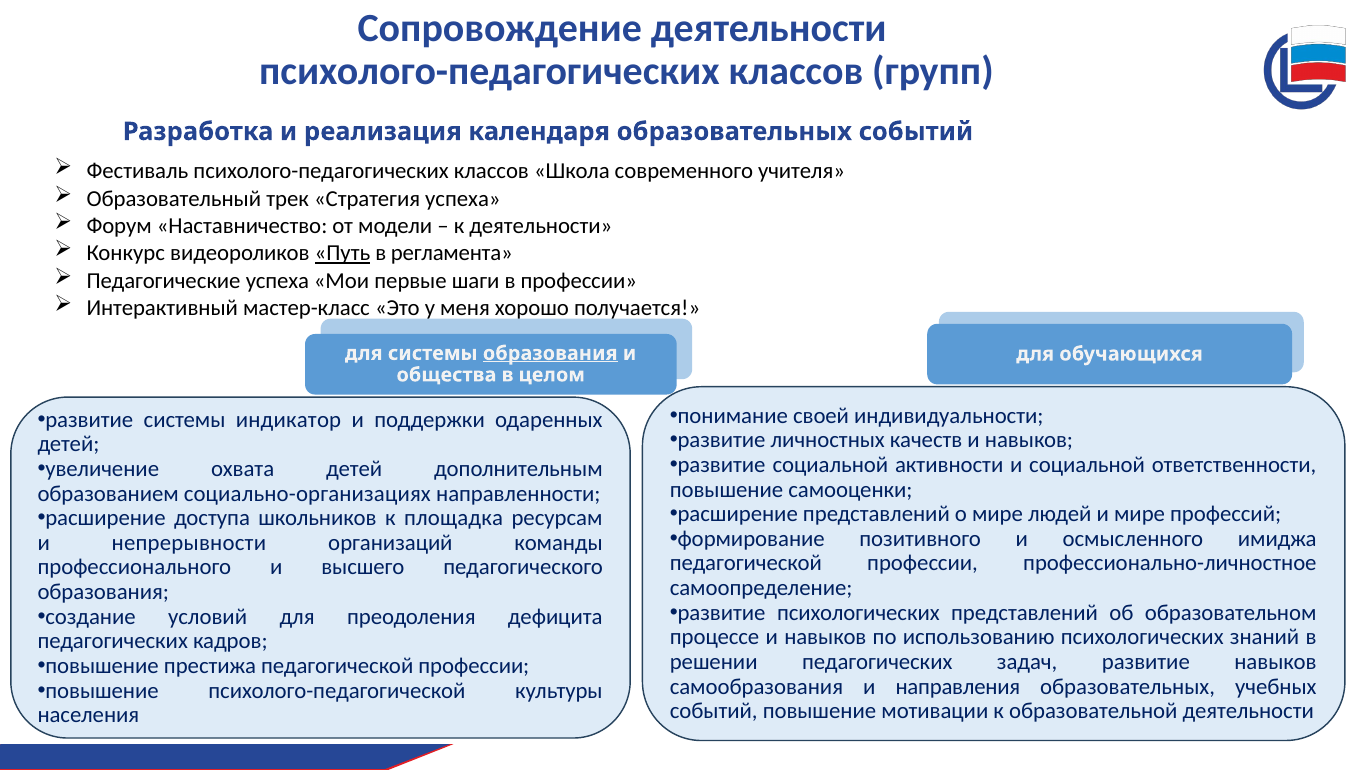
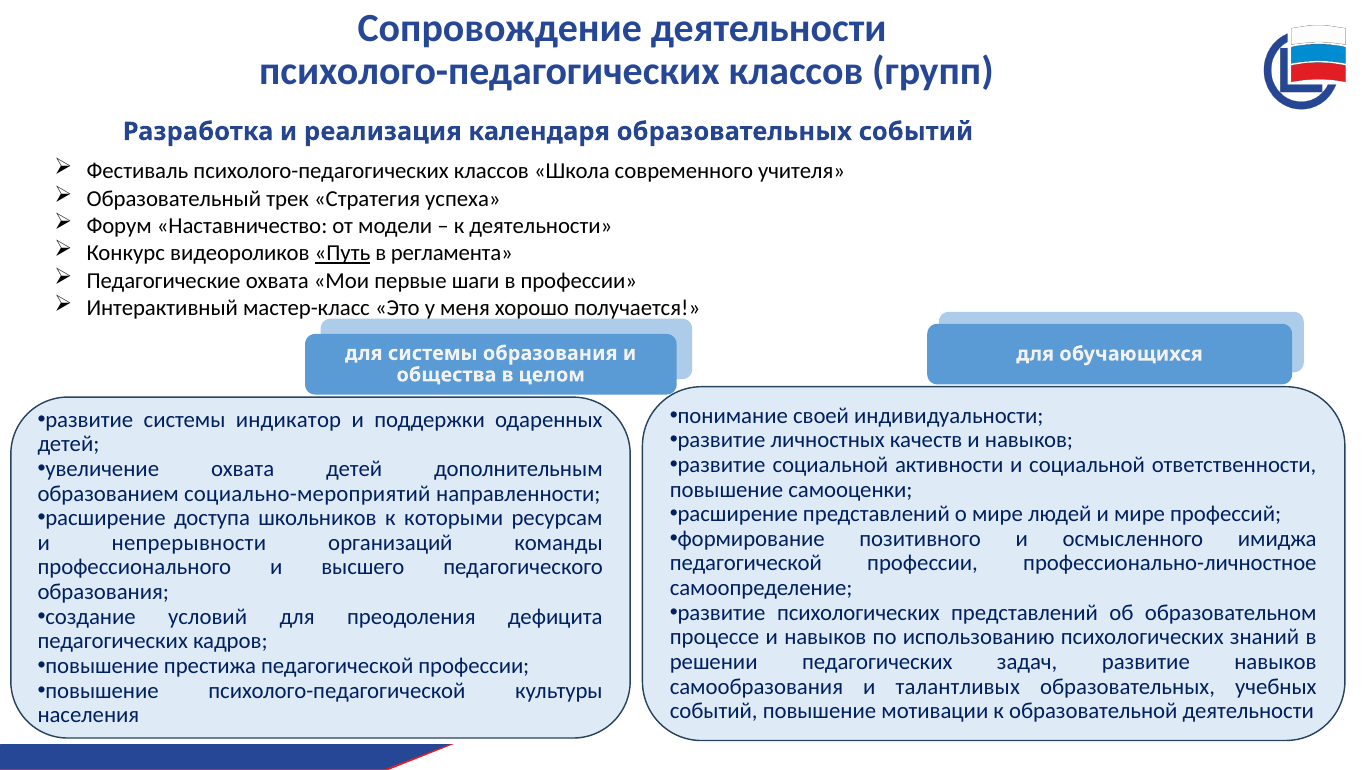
Педагогические успеха: успеха -> охвата (277, 281)
образования underline: present -> none (550, 353)
социально-организациях: социально-организациях -> социально-мероприятий (307, 494)
площадка: площадка -> которыми (454, 518)
направления: направления -> талантливых (958, 687)
